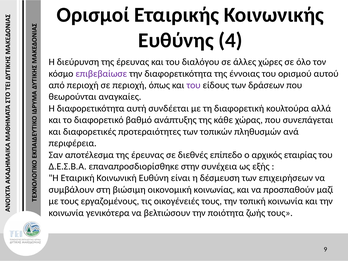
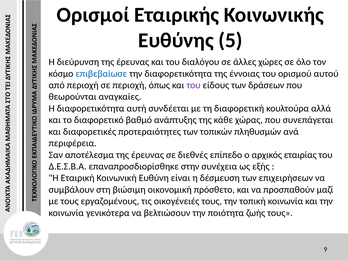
4: 4 -> 5 (230, 40)
επιβεβαίωσε colour: purple -> blue (101, 74)
κοινωνίας: κοινωνίας -> πρόσθετο (214, 190)
